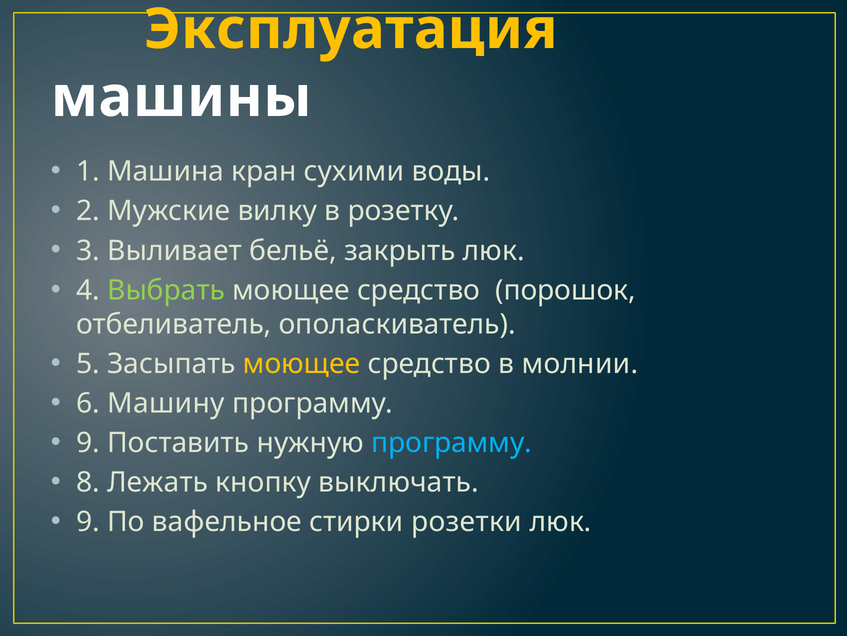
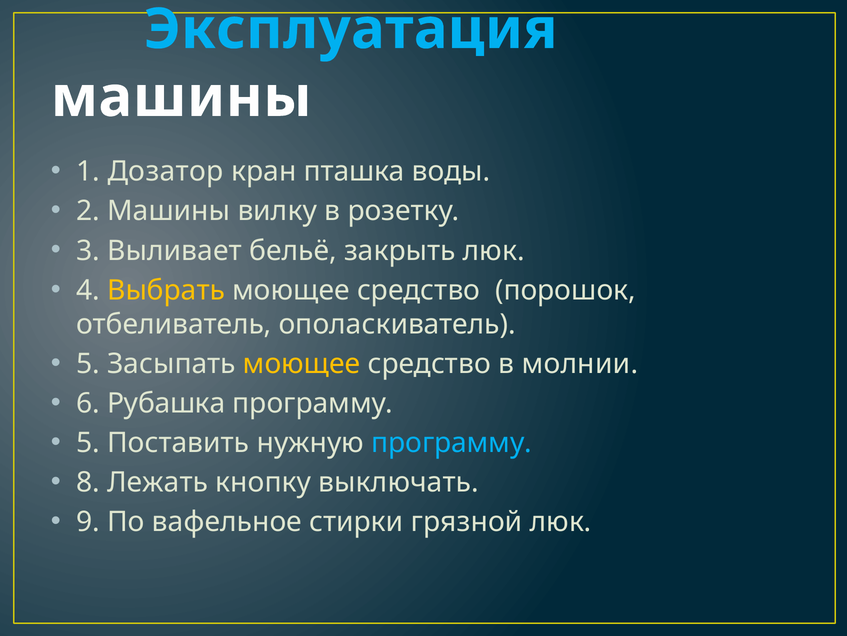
Эксплуатация colour: yellow -> light blue (351, 29)
Машина: Машина -> Дозатор (165, 171)
сухими: сухими -> пташка (354, 171)
2 Мужские: Мужские -> Машины (169, 211)
Выбрать colour: light green -> yellow (166, 290)
Машину: Машину -> Рубашка (166, 403)
9: 9 -> 5 (88, 442)
розетки: розетки -> грязной (467, 521)
